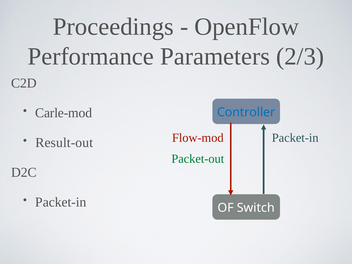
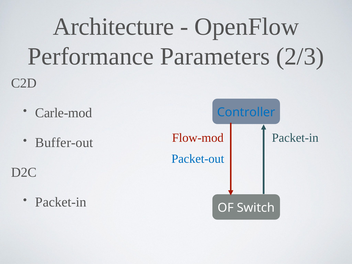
Proceedings: Proceedings -> Architecture (114, 27)
Result-out: Result-out -> Buffer-out (64, 143)
Packet-out colour: green -> blue (198, 159)
